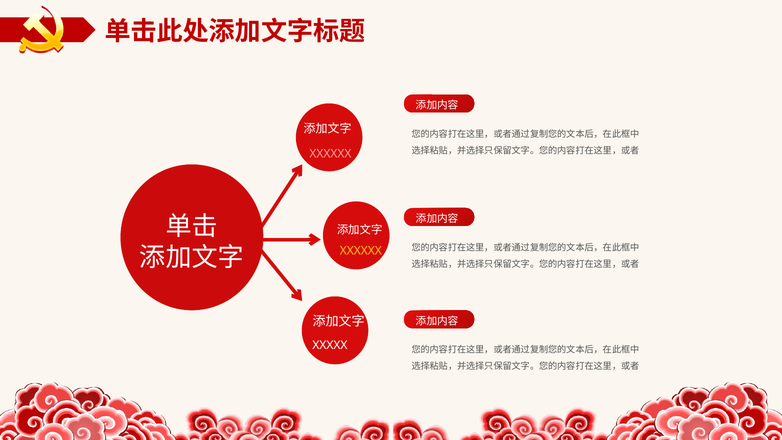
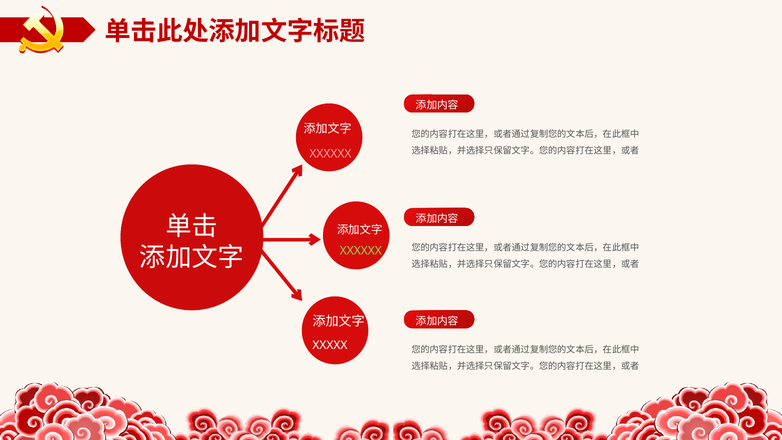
XXXXXX colour: yellow -> light green (361, 251)
